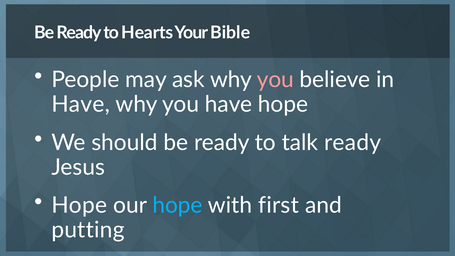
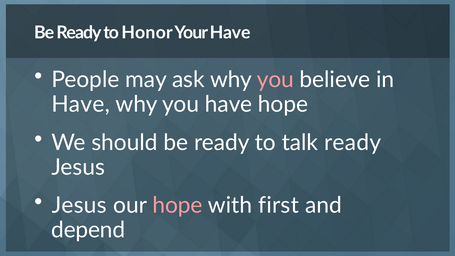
Hearts: Hearts -> Honor (147, 33)
Your Bible: Bible -> Have (230, 33)
Hope: Hope -> Jesus (79, 205)
hope colour: light blue -> pink (178, 205)
putting: putting -> depend (88, 230)
